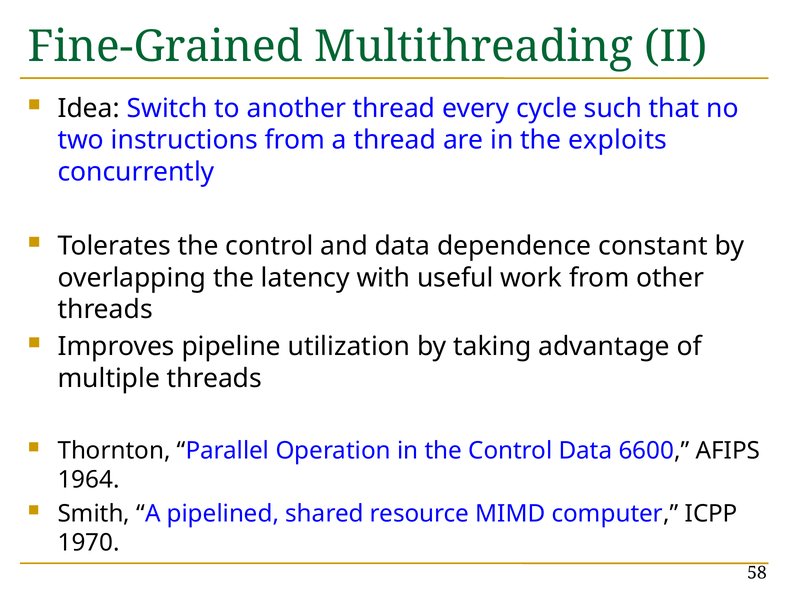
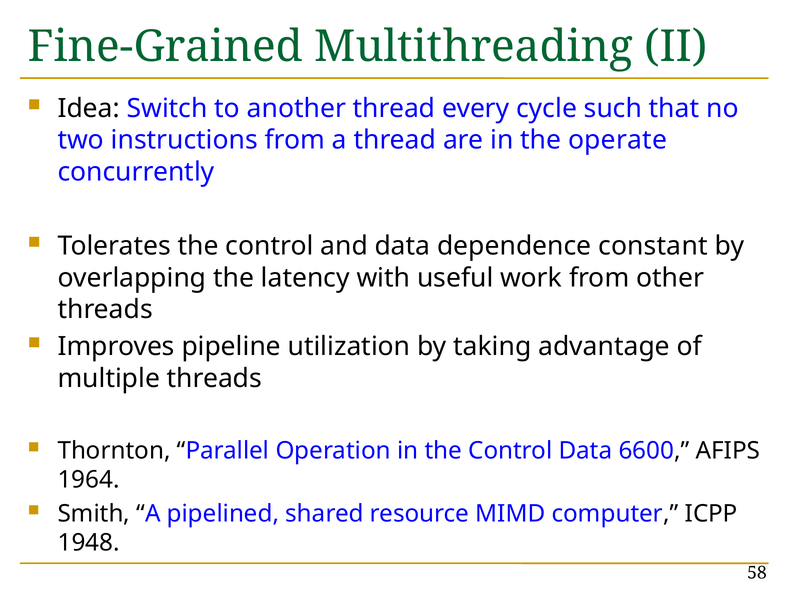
exploits: exploits -> operate (618, 140)
1970: 1970 -> 1948 (89, 543)
